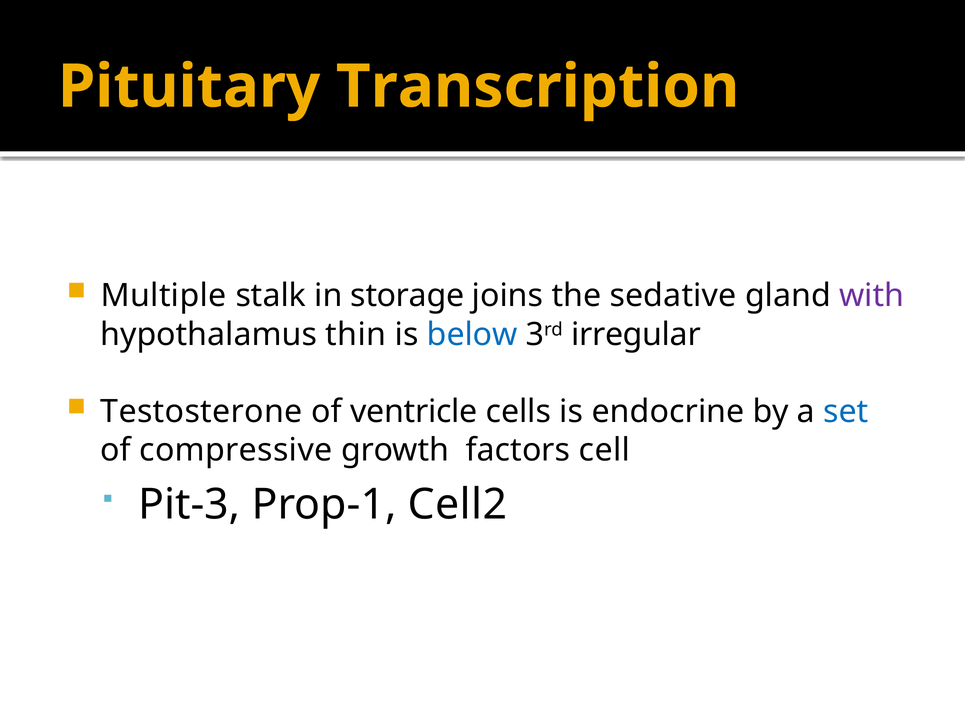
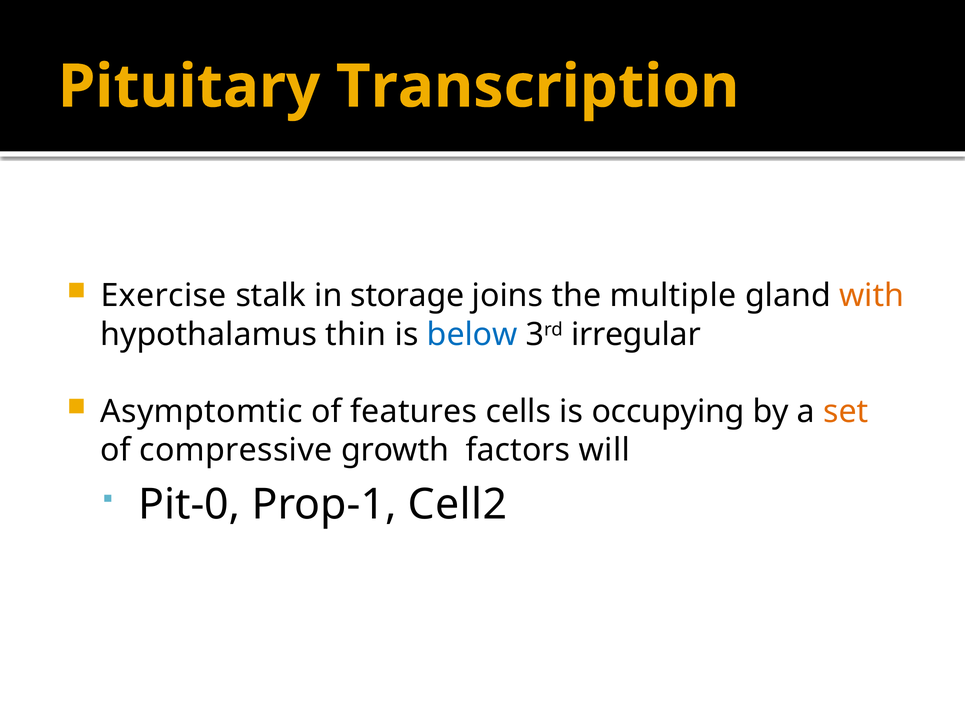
Multiple: Multiple -> Exercise (164, 296)
sedative: sedative -> multiple (673, 296)
with colour: purple -> orange (872, 296)
Testosterone: Testosterone -> Asymptomtic (201, 412)
ventricle: ventricle -> features (414, 412)
endocrine: endocrine -> occupying (668, 412)
set colour: blue -> orange (846, 412)
cell: cell -> will (604, 450)
Pit-3: Pit-3 -> Pit-0 (189, 505)
